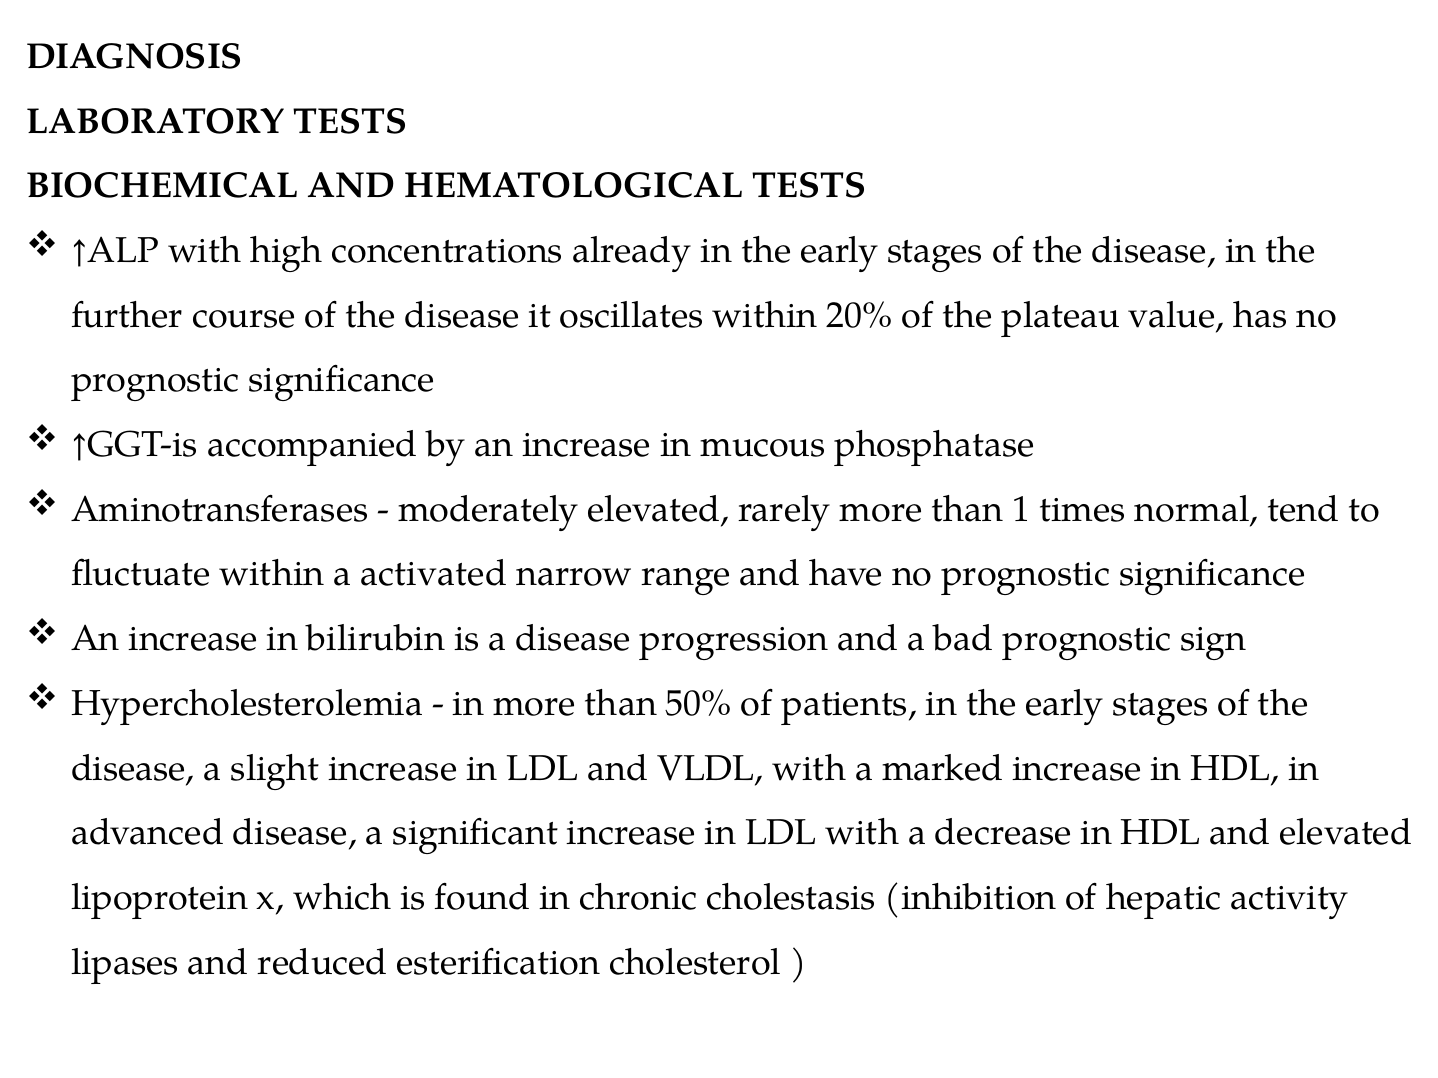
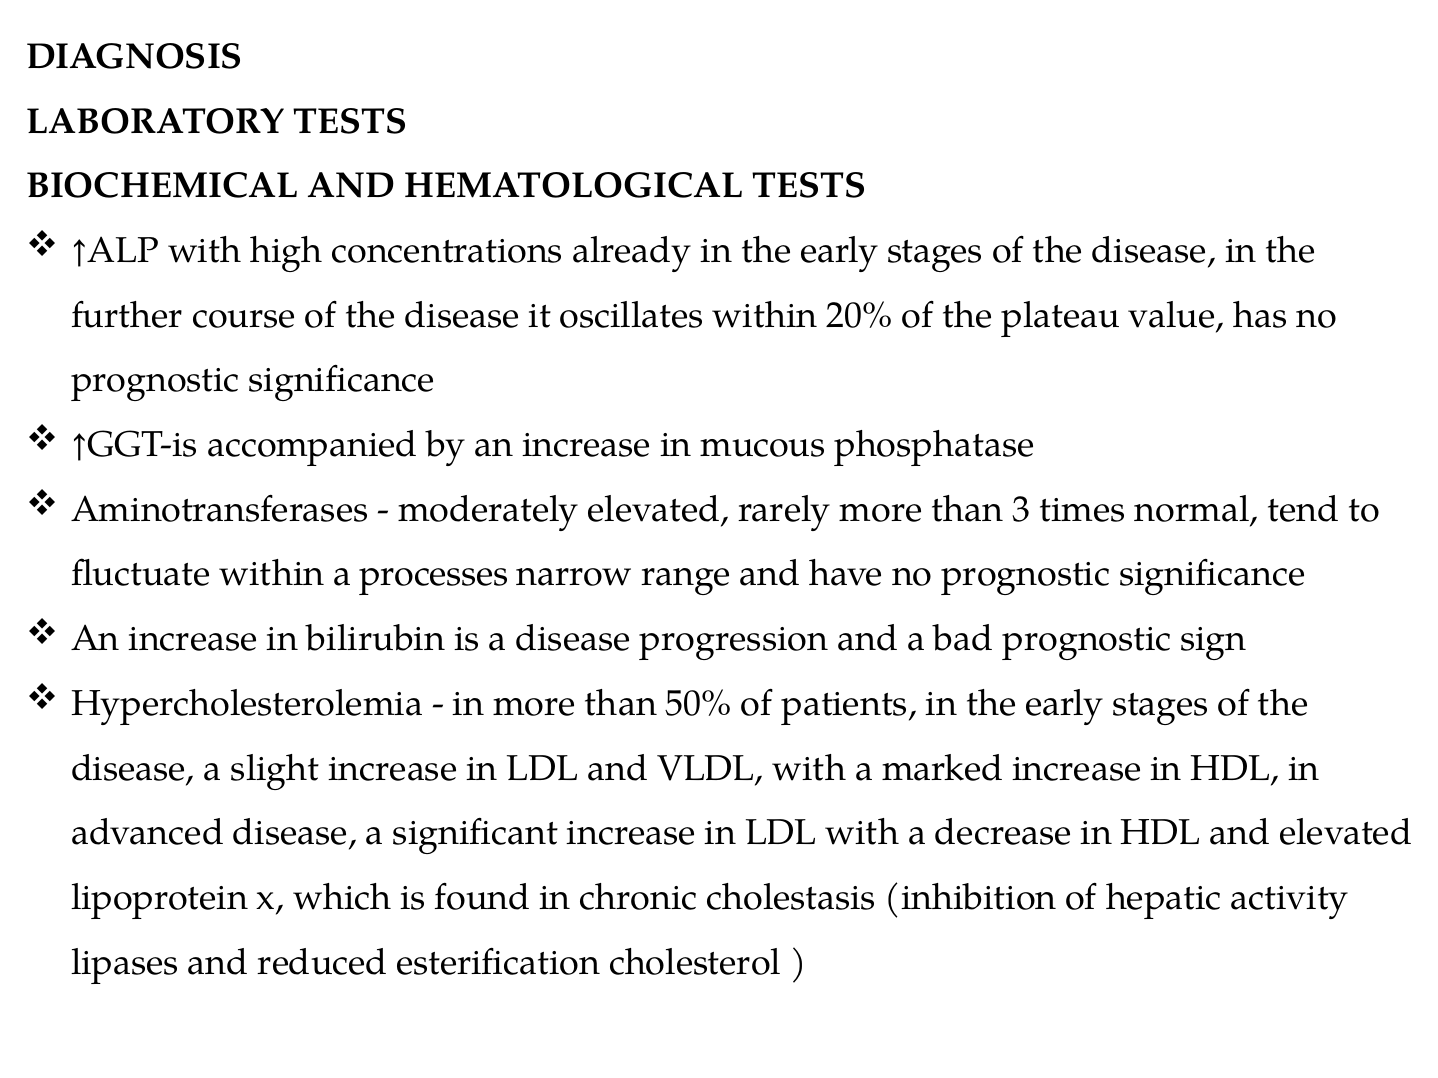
1: 1 -> 3 (1022, 510)
activated: activated -> processes (434, 574)
